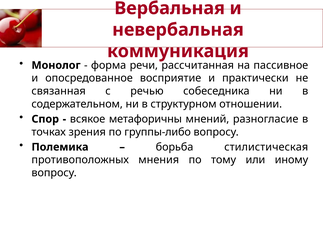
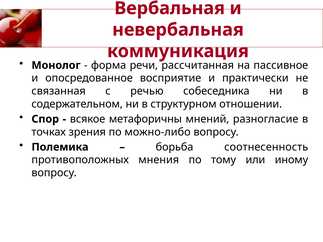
группы-либо: группы-либо -> можно-либо (158, 132)
стилистическая: стилистическая -> соотнесенность (266, 147)
